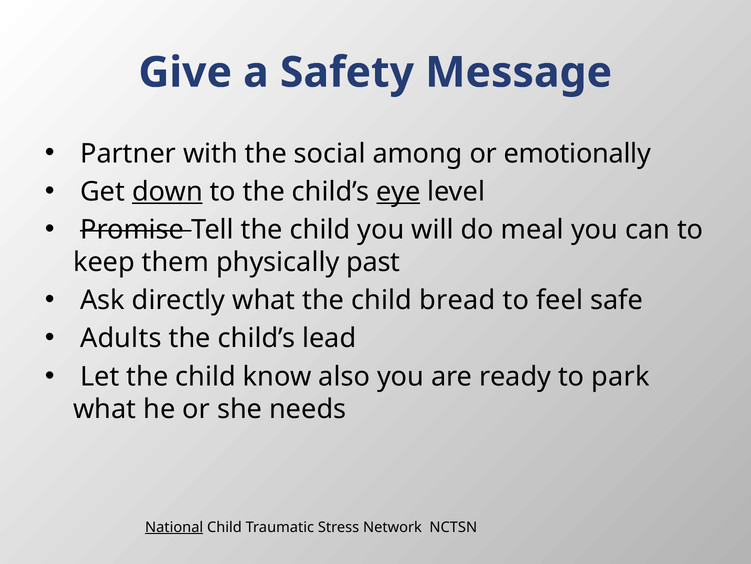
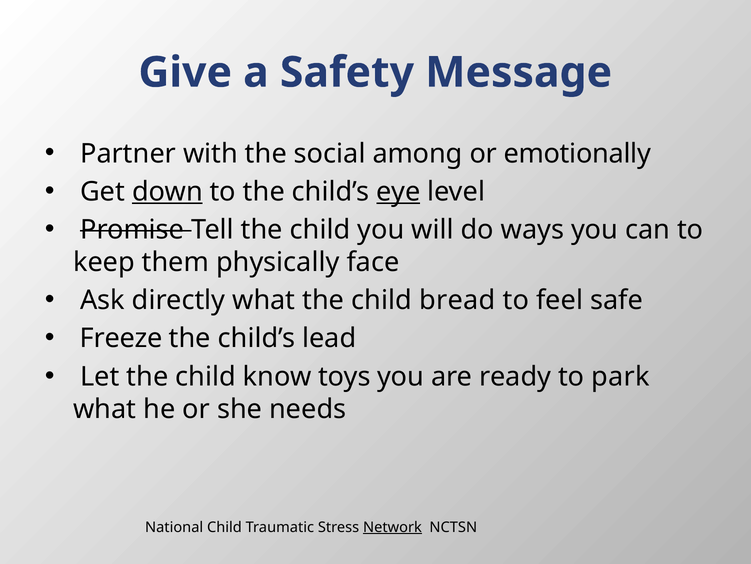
meal: meal -> ways (532, 229)
past: past -> face (373, 262)
Adults: Adults -> Freeze (121, 338)
also: also -> toys (344, 376)
National underline: present -> none (174, 527)
Network underline: none -> present (392, 527)
